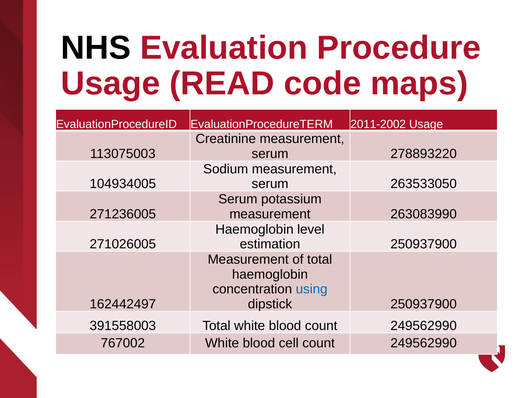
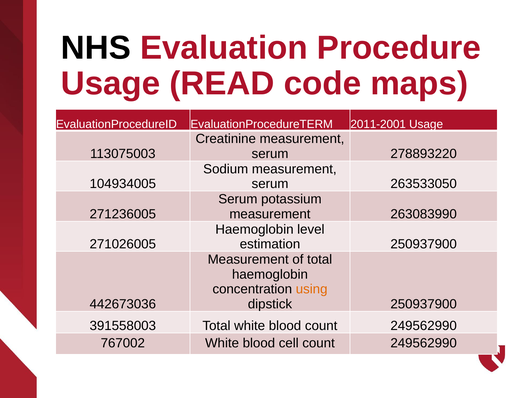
2011-2002: 2011-2002 -> 2011-2001 (378, 124)
using colour: blue -> orange (312, 289)
162442497: 162442497 -> 442673036 (123, 304)
